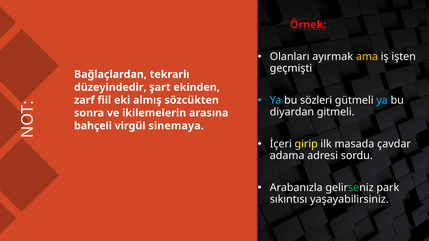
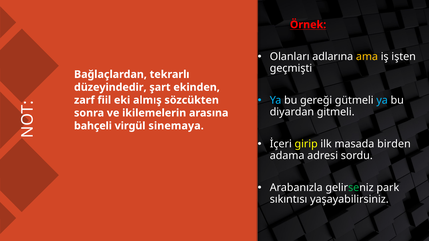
ayırmak: ayırmak -> adlarına (333, 57)
sözleri: sözleri -> gereği (316, 100)
çavdar: çavdar -> birden (394, 144)
